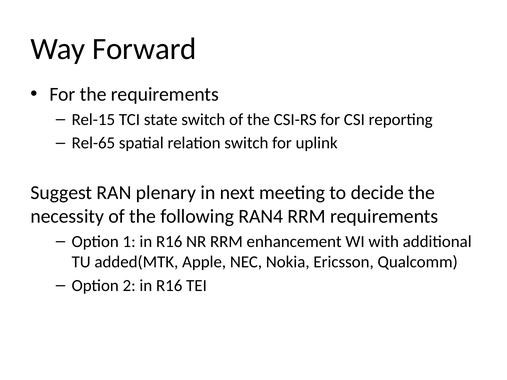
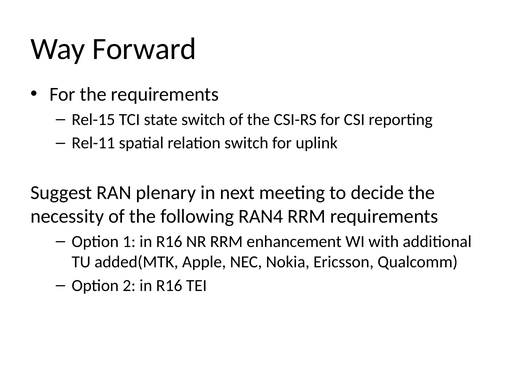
Rel-65: Rel-65 -> Rel-11 (93, 143)
